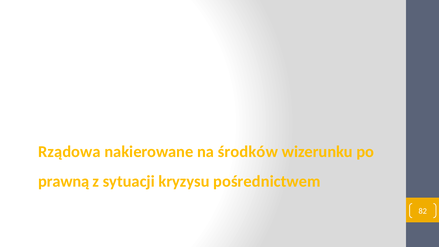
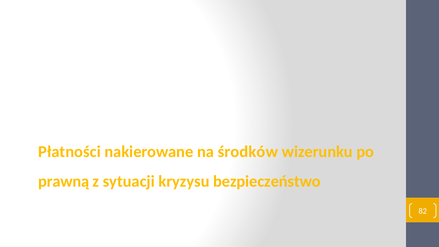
Rządowa: Rządowa -> Płatności (70, 152)
pośrednictwem: pośrednictwem -> bezpieczeństwo (267, 181)
